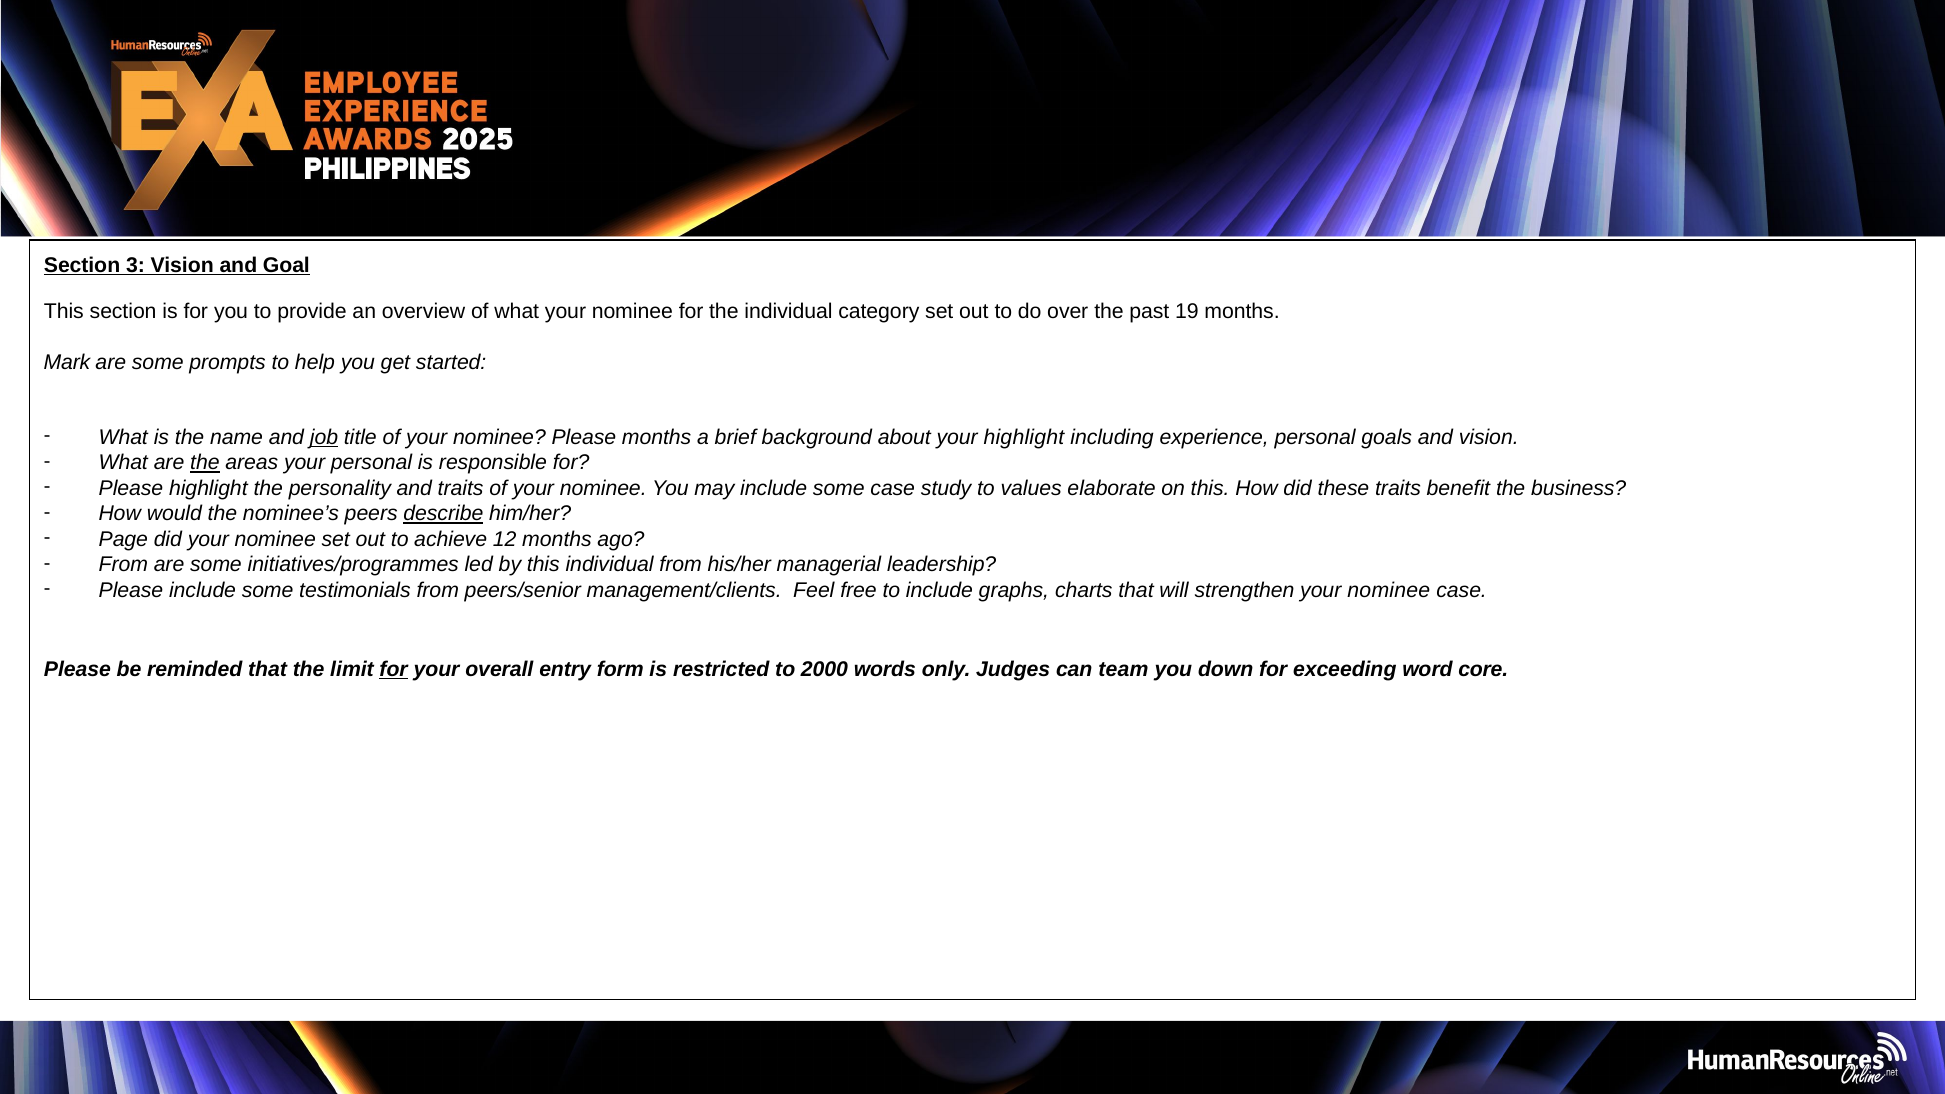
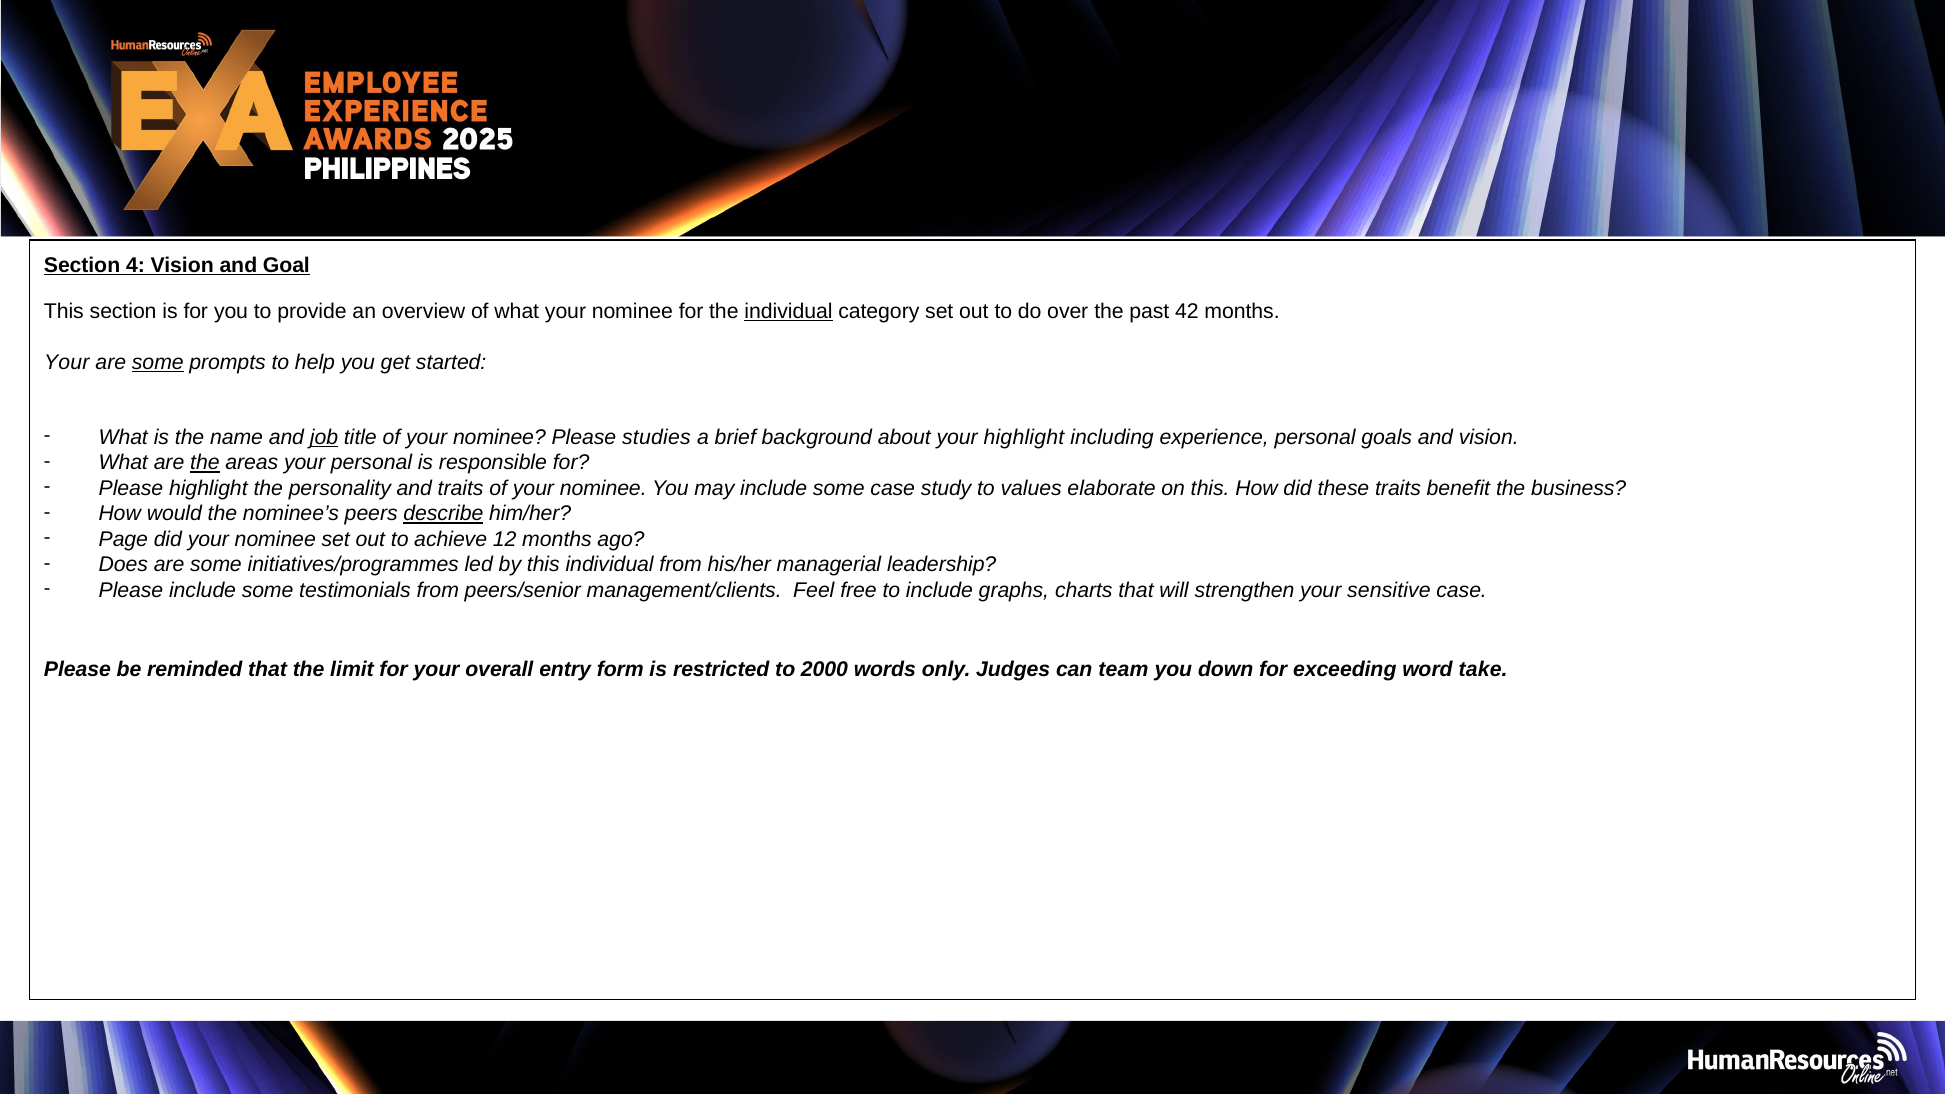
3: 3 -> 4 (135, 265)
individual underline: none -> present (788, 311)
19: 19 -> 42 (1187, 311)
Mark: Mark -> Your (67, 362)
some underline: none -> present (158, 362)
Please months: months -> studies (656, 437)
From: From -> Does (123, 565)
strengthen your nominee: nominee -> sensitive (1389, 590)
for underline: present -> none (394, 669)
core: core -> take (1483, 669)
